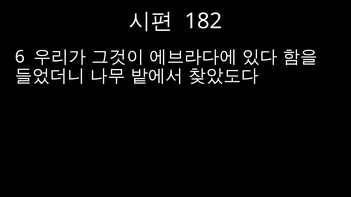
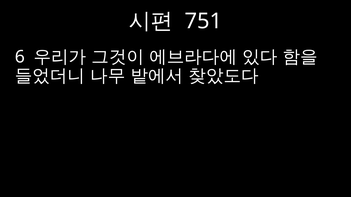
182: 182 -> 751 (203, 21)
